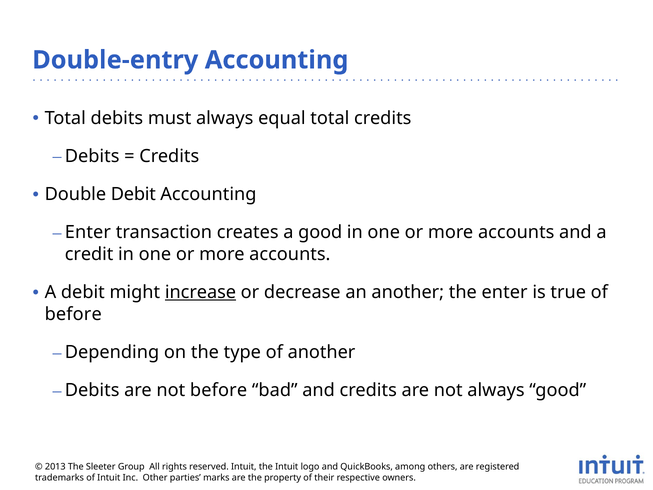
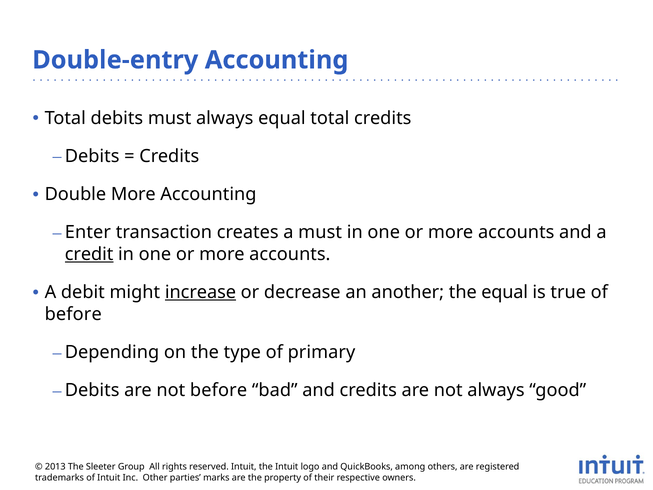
Double Debit: Debit -> More (133, 194)
a good: good -> must (320, 232)
credit underline: none -> present (89, 254)
the enter: enter -> equal (505, 292)
of another: another -> primary (321, 352)
